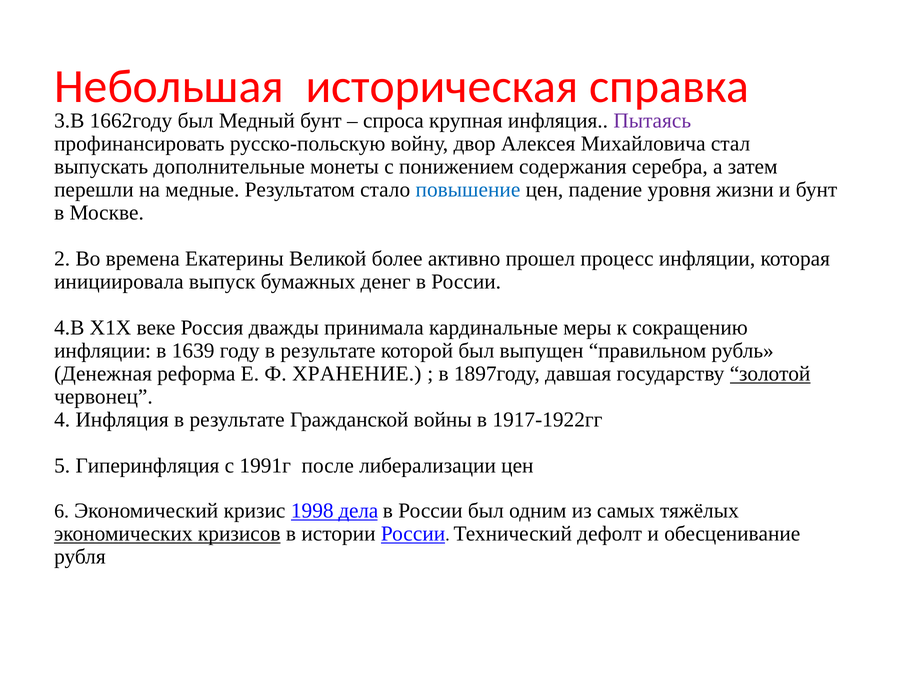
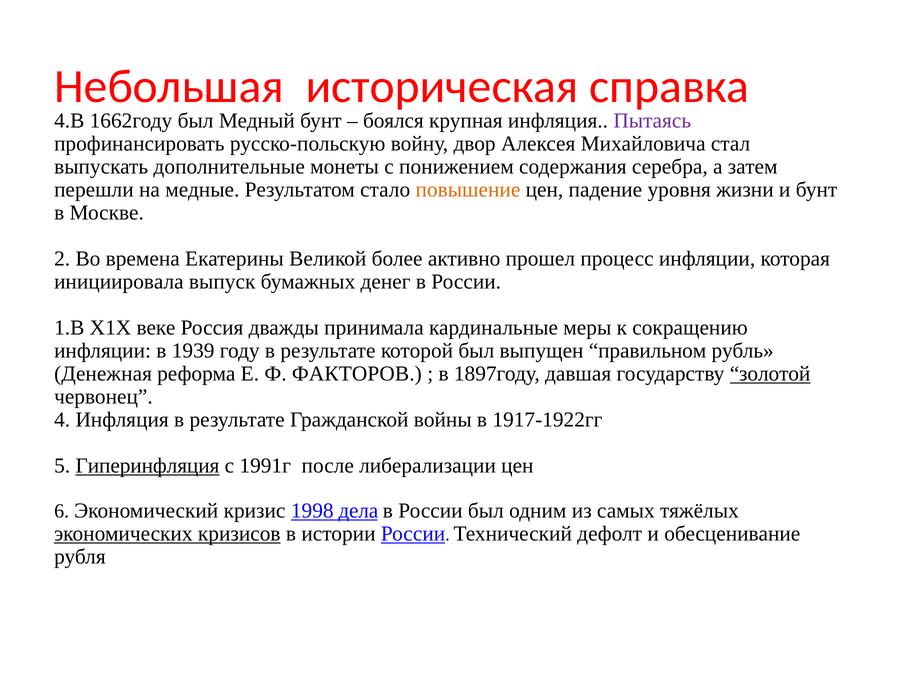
3.В: 3.В -> 4.В (69, 121)
спроса: спроса -> боялся (393, 121)
повышение colour: blue -> orange (468, 190)
4.В: 4.В -> 1.В (69, 328)
1639: 1639 -> 1939 (193, 351)
ХРАНЕНИЕ: ХРАНЕНИЕ -> ФАКТОРОВ (357, 374)
Гиперинфляция underline: none -> present (147, 466)
